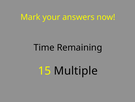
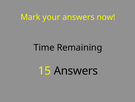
15 Multiple: Multiple -> Answers (76, 70)
